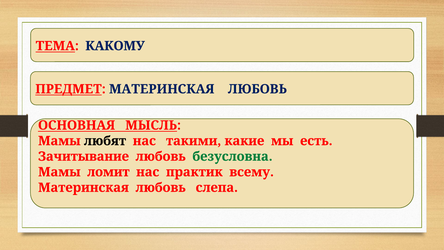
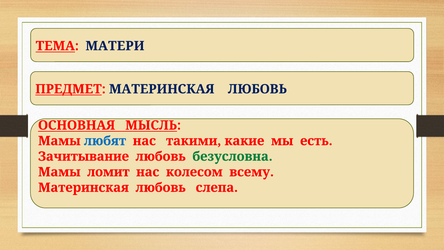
КАКОМУ: КАКОМУ -> МАТЕРИ (115, 46)
любят colour: black -> blue (105, 141)
практик: практик -> колесом (194, 172)
